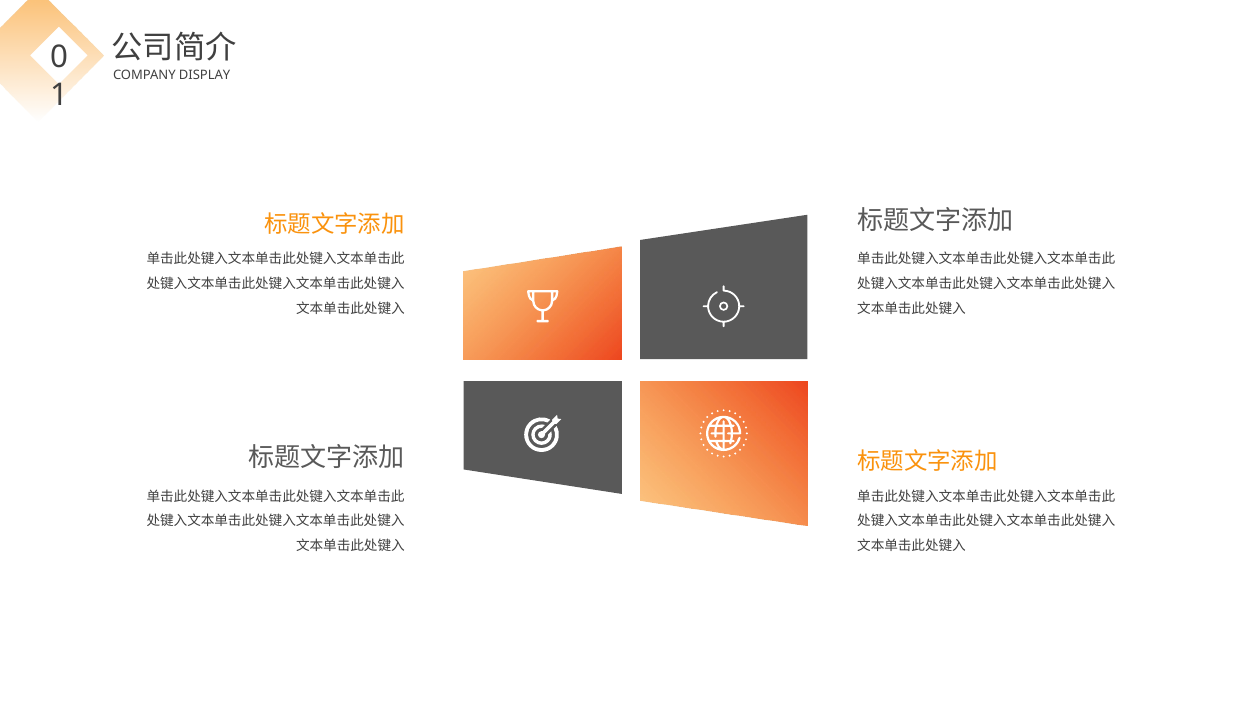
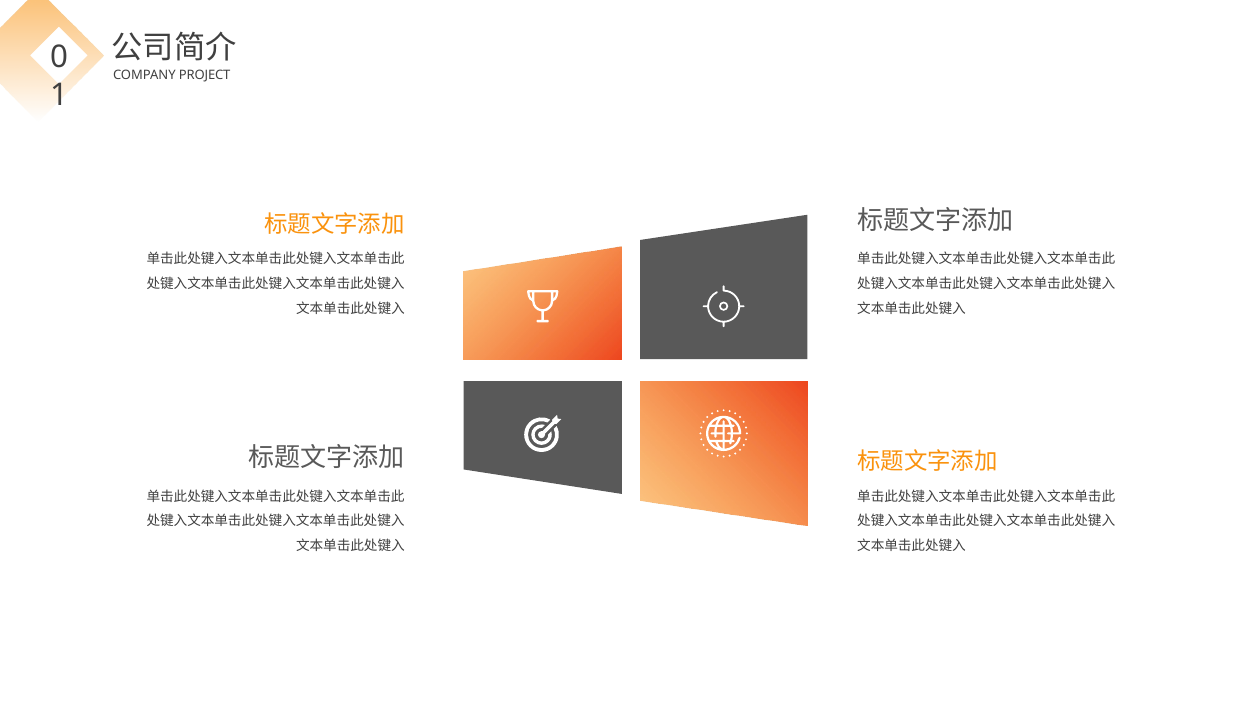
DISPLAY: DISPLAY -> PROJECT (205, 75)
